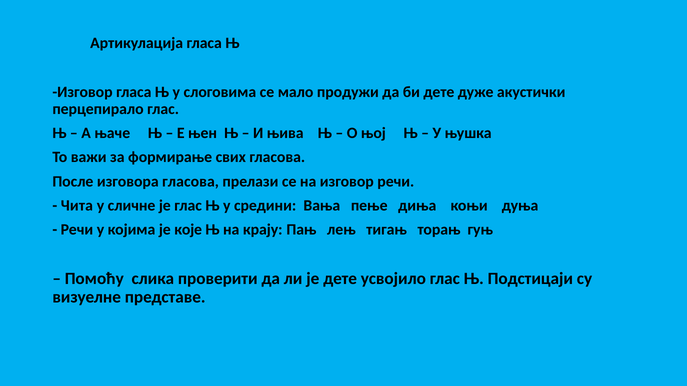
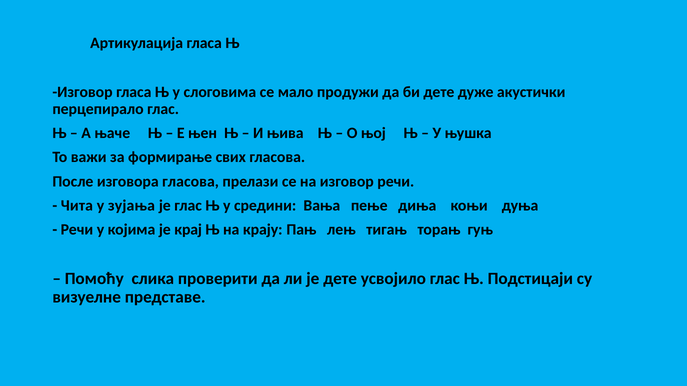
сличне: сличне -> зујања (131, 206)
које: које -> крај (188, 230)
